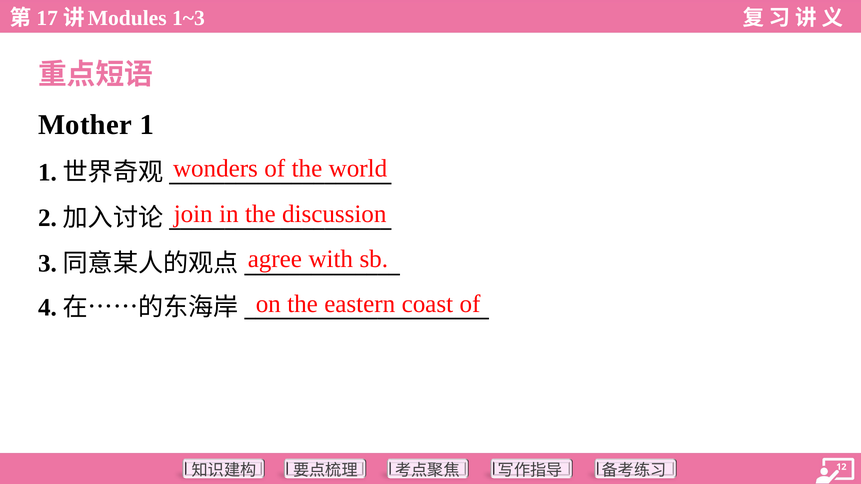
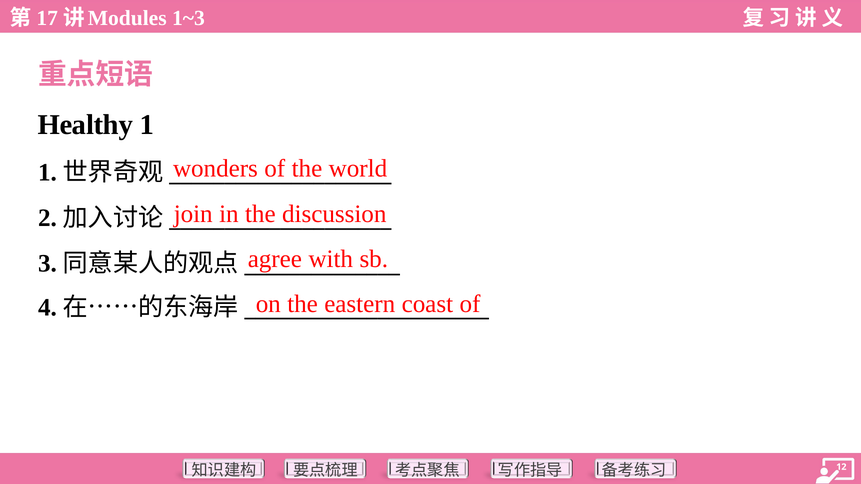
Mother: Mother -> Healthy (85, 125)
